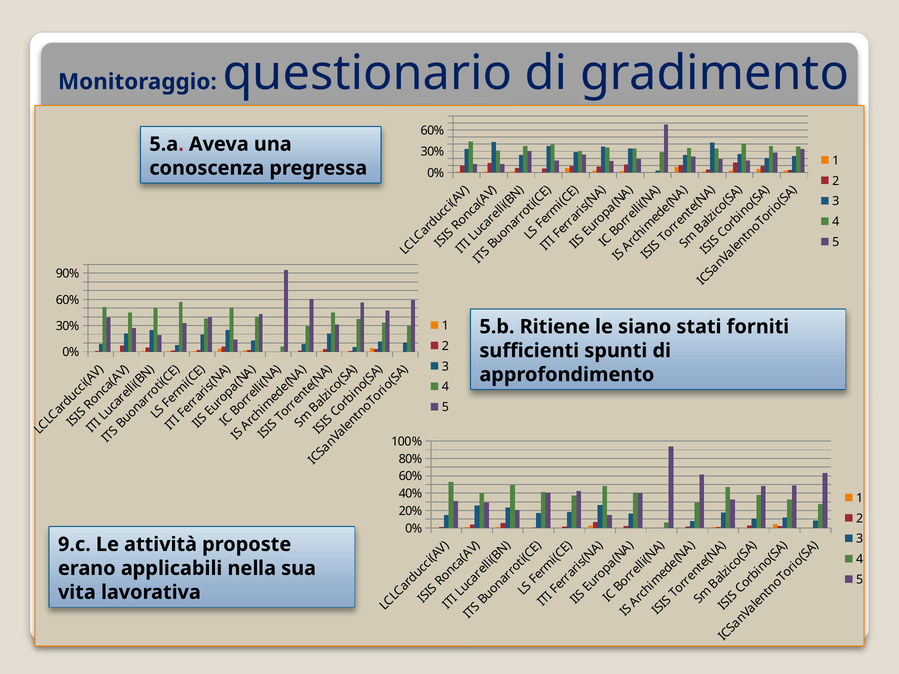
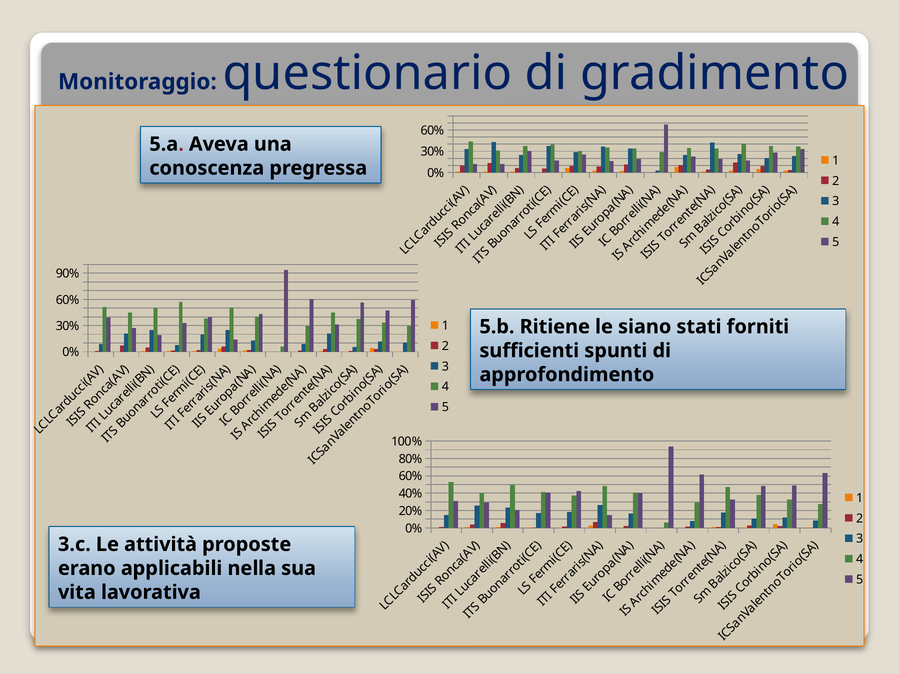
9.c: 9.c -> 3.c (74, 545)
